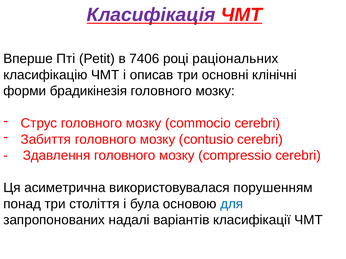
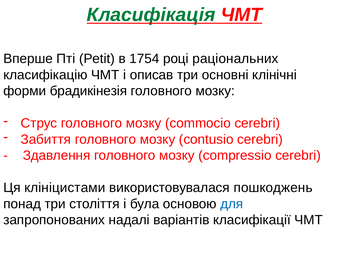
Класифікація colour: purple -> green (151, 15)
7406: 7406 -> 1754 (144, 59)
асиметрична: асиметрична -> клініцистами (65, 188)
порушенням: порушенням -> пошкоджень (273, 188)
